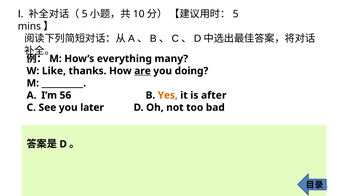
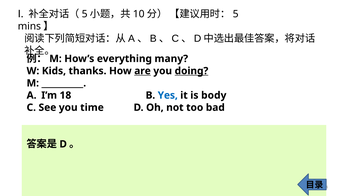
Like: Like -> Kids (54, 71)
doing underline: none -> present (191, 71)
56: 56 -> 18 (65, 95)
Yes colour: orange -> blue (168, 95)
after: after -> body (214, 95)
later: later -> time (92, 107)
